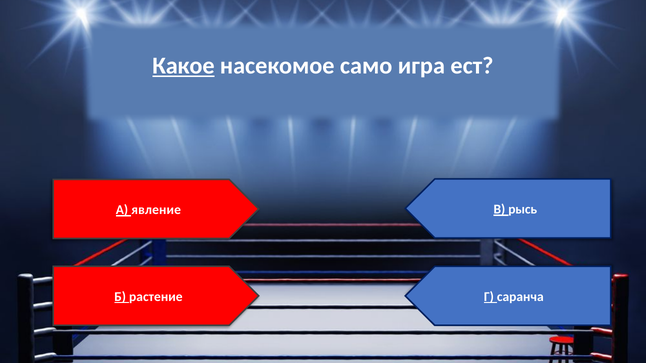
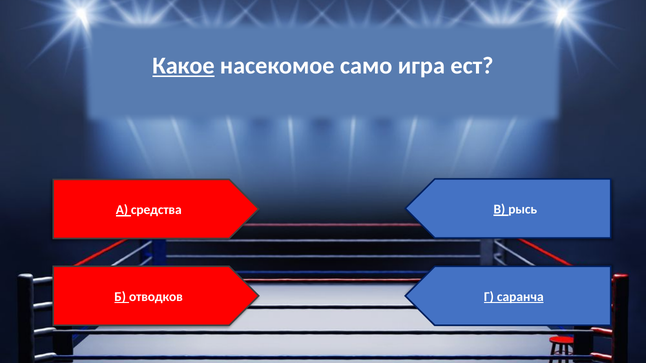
явление: явление -> средства (156, 210)
растение: растение -> отводков (156, 297)
саранча underline: none -> present (520, 297)
